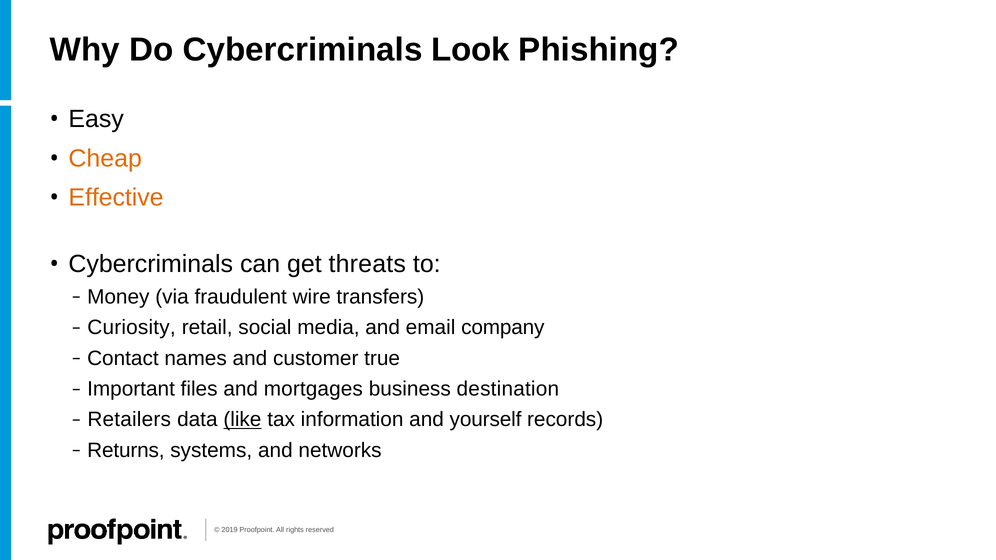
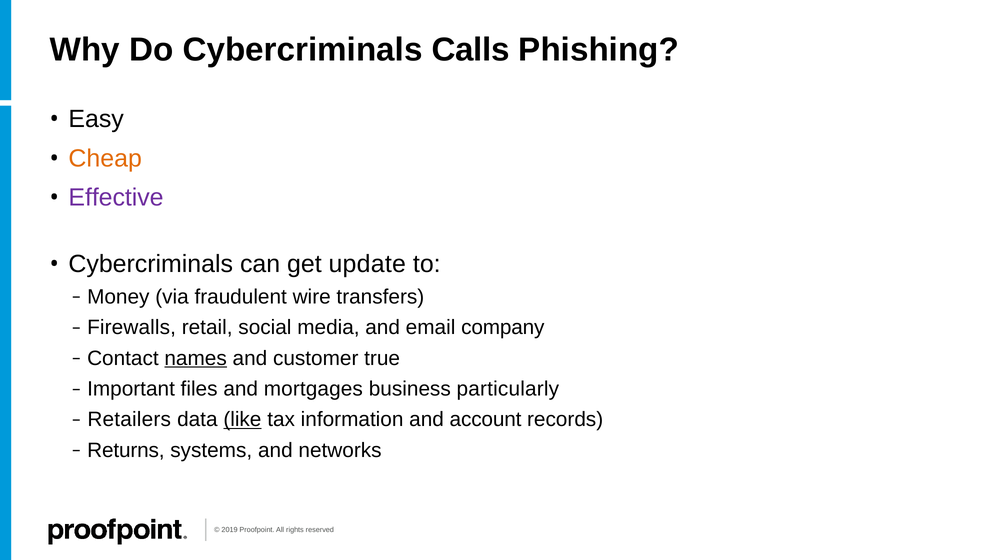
Look: Look -> Calls (471, 50)
Effective colour: orange -> purple (116, 198)
threats: threats -> update (367, 264)
Curiosity: Curiosity -> Firewalls (132, 328)
names underline: none -> present (196, 358)
destination: destination -> particularly (508, 389)
yourself: yourself -> account (486, 420)
